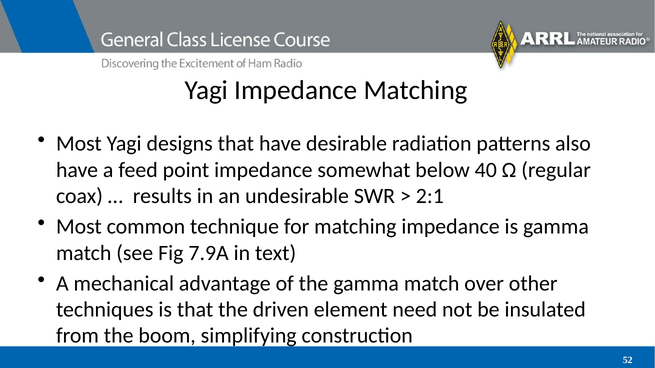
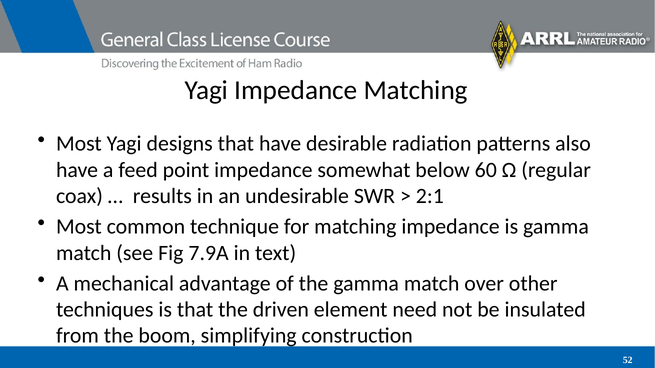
40: 40 -> 60 (486, 170)
